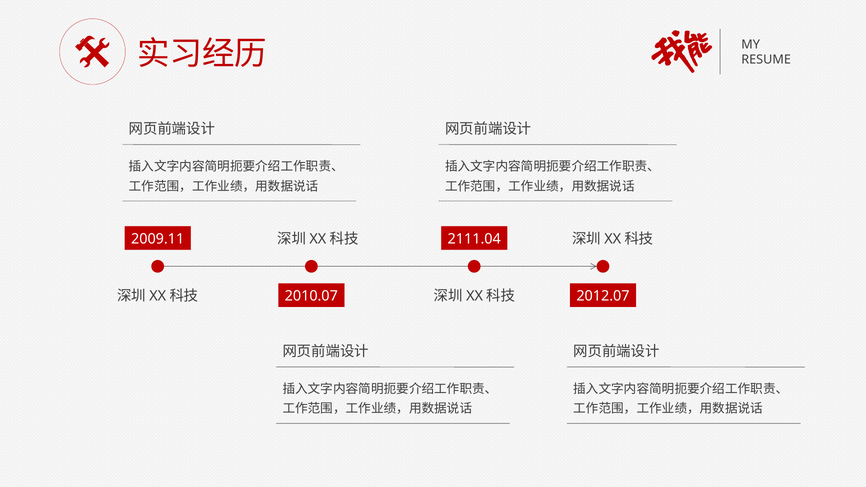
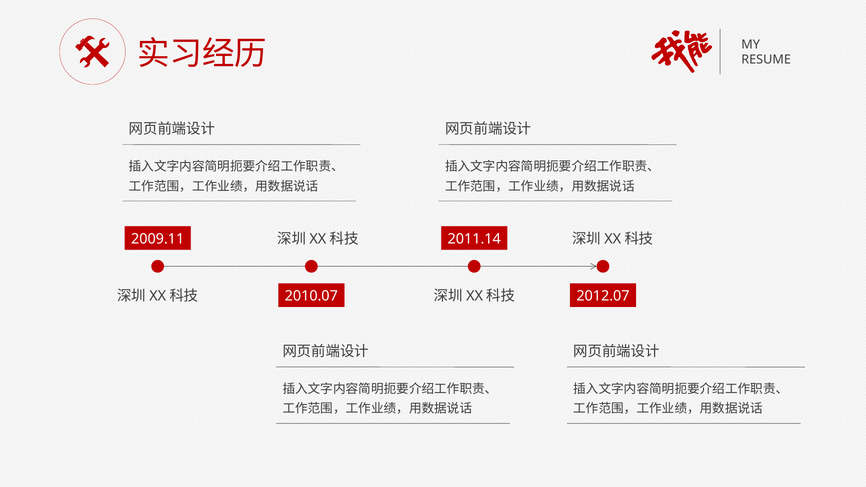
2111.04: 2111.04 -> 2011.14 (474, 239)
